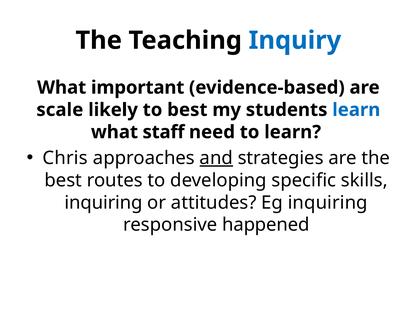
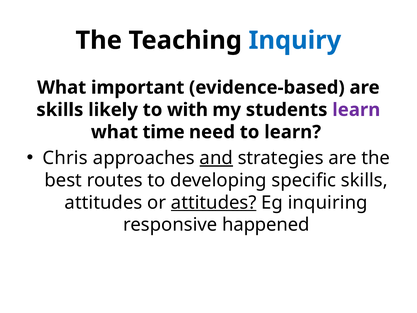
scale: scale -> skills (60, 110)
to best: best -> with (187, 110)
learn colour: blue -> purple (356, 110)
staff: staff -> time (164, 132)
inquiring: inquiring -> attitudes (103, 202)
attitudes underline: none -> present (214, 202)
